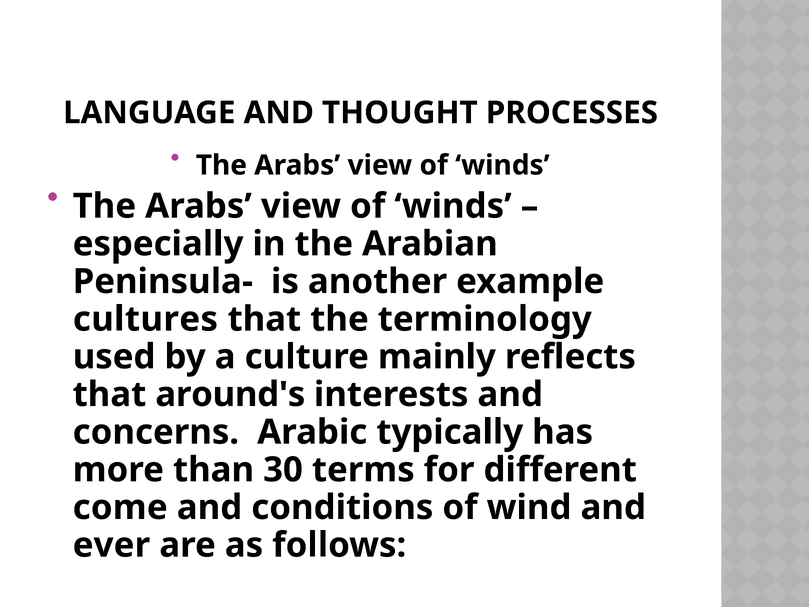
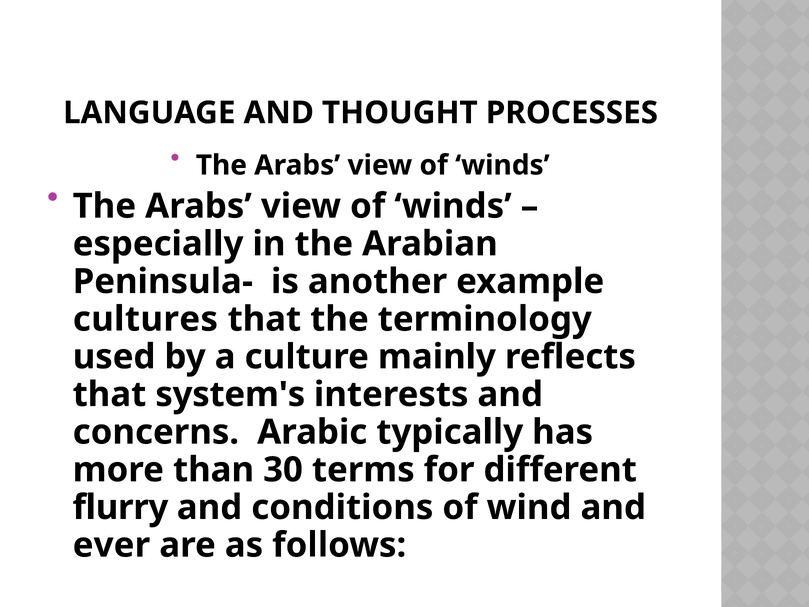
around's: around's -> system's (230, 394)
come: come -> flurry (120, 507)
